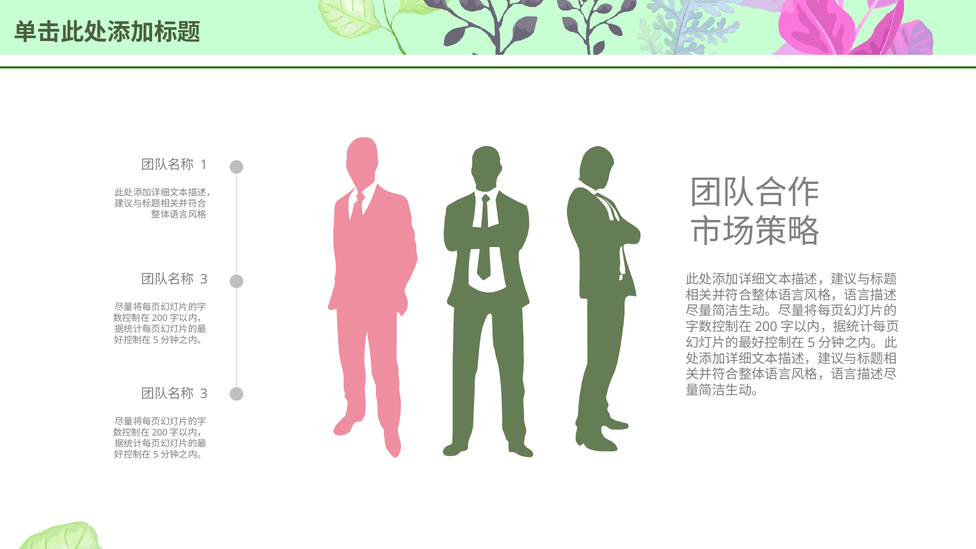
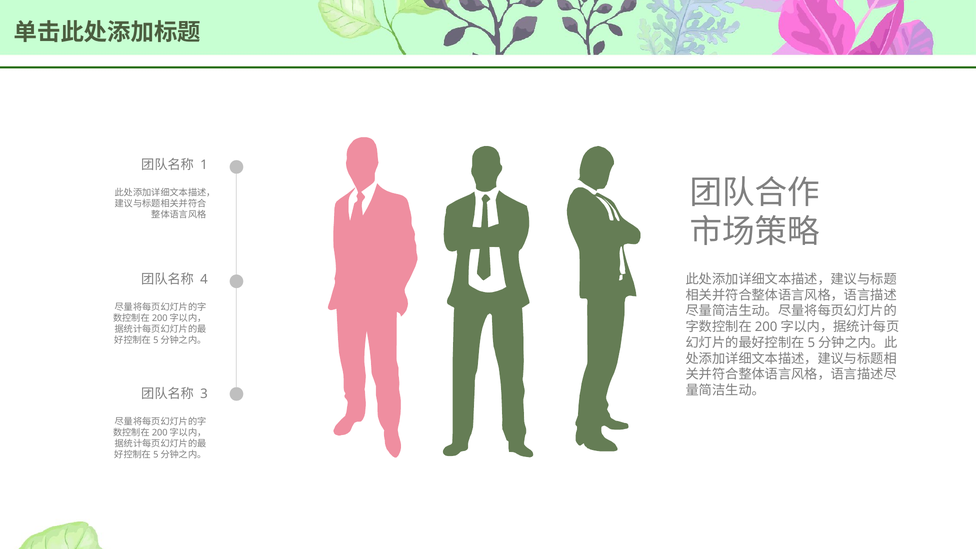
3: 3 -> 4 (204, 279)
